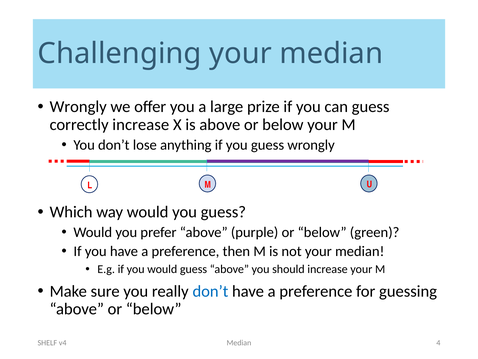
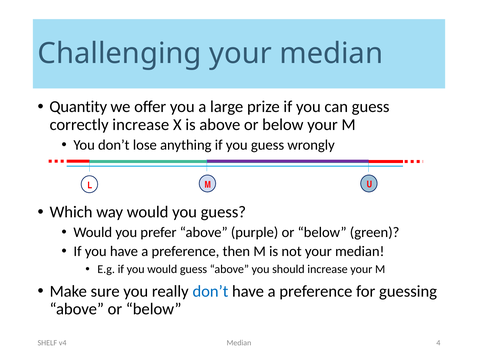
Wrongly: Wrongly -> Quantity (78, 107)
